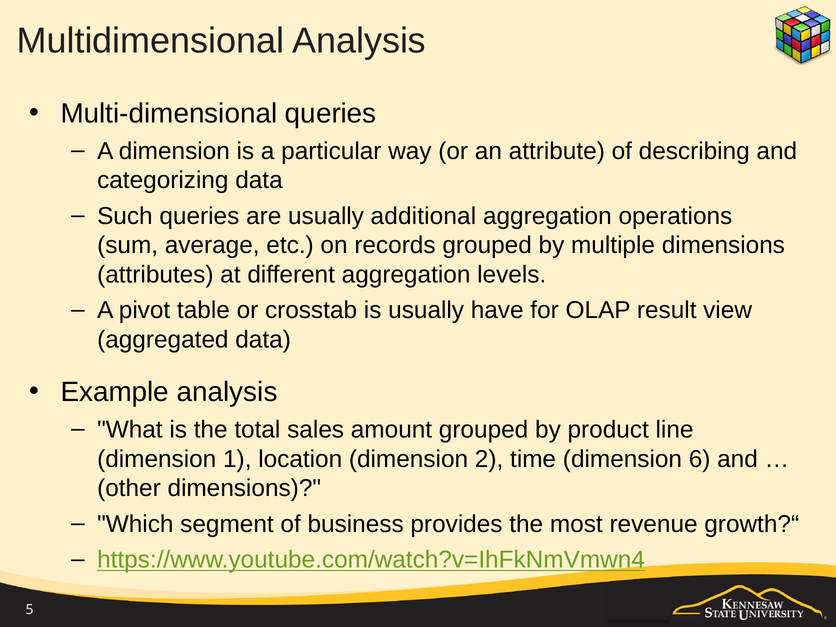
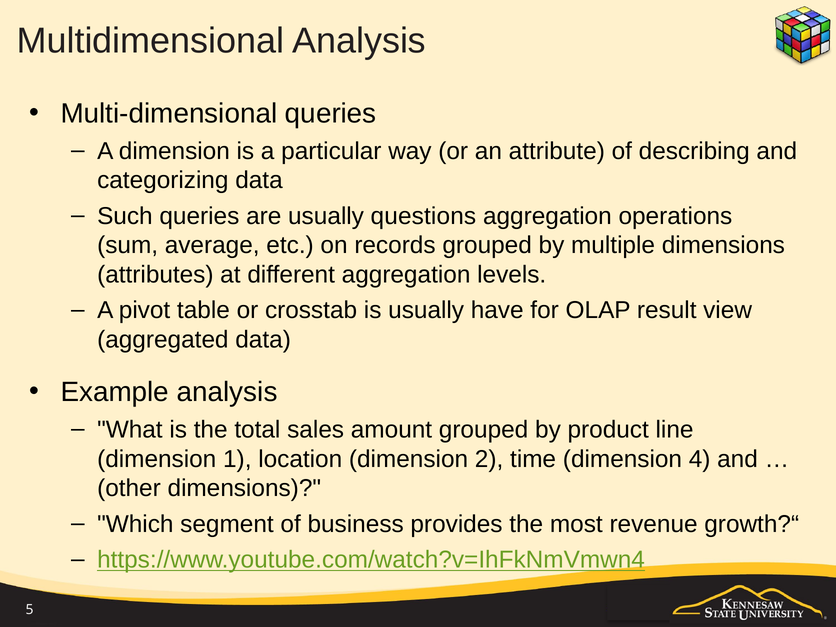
additional: additional -> questions (423, 216)
6: 6 -> 4 (700, 459)
